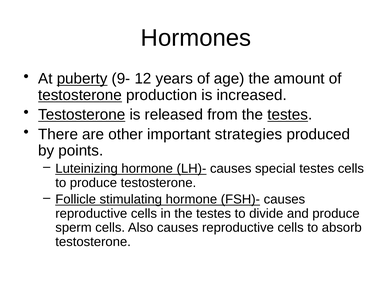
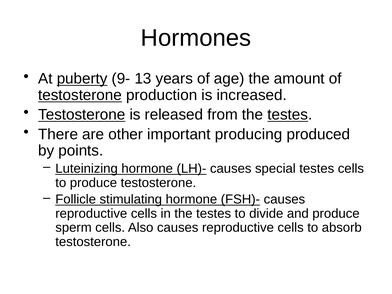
12: 12 -> 13 (143, 79)
strategies: strategies -> producing (249, 134)
